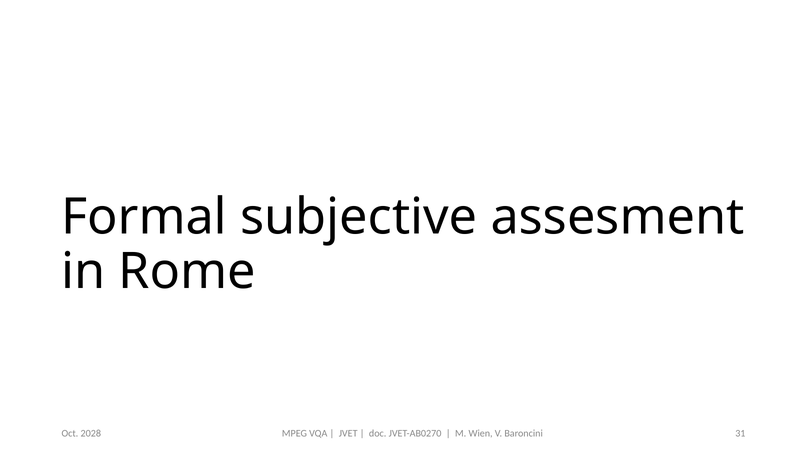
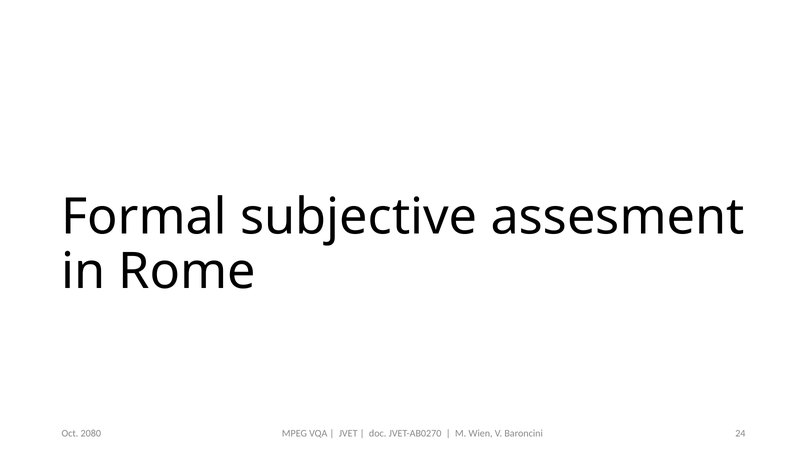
31: 31 -> 24 (740, 433)
2028: 2028 -> 2080 (91, 433)
